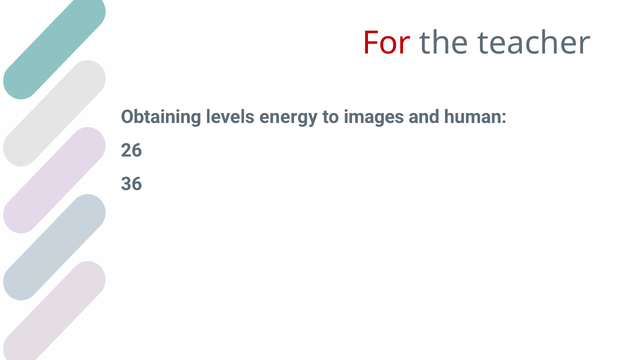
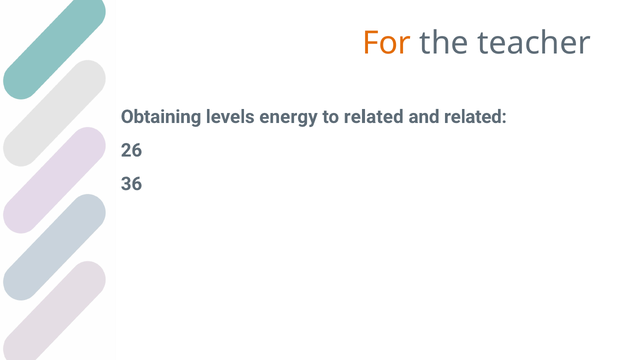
For colour: red -> orange (387, 43)
to images: images -> related (374, 117)
and human: human -> related (475, 117)
